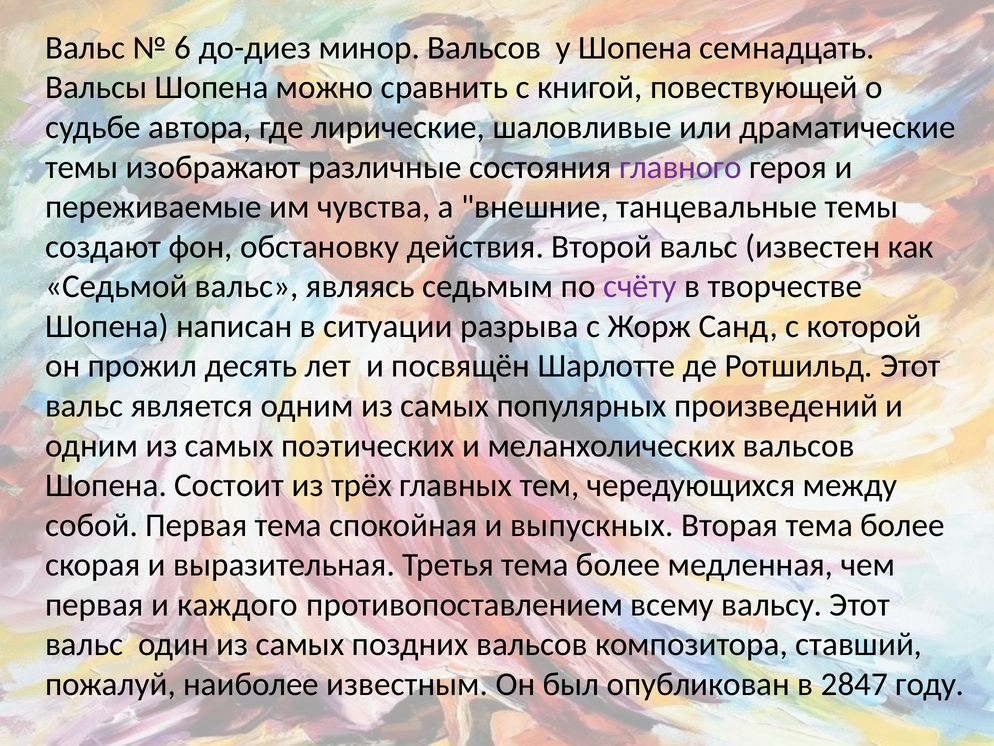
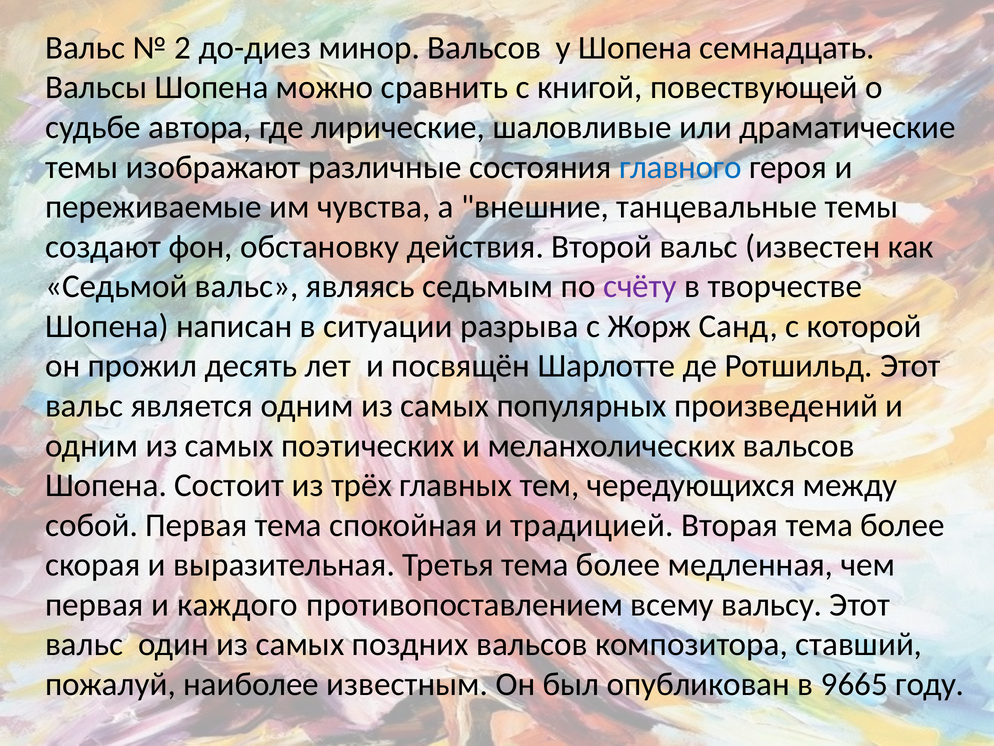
6: 6 -> 2 (183, 48)
главного colour: purple -> blue (680, 167)
выпускных: выпускных -> традицией (592, 525)
2847: 2847 -> 9665 (854, 684)
